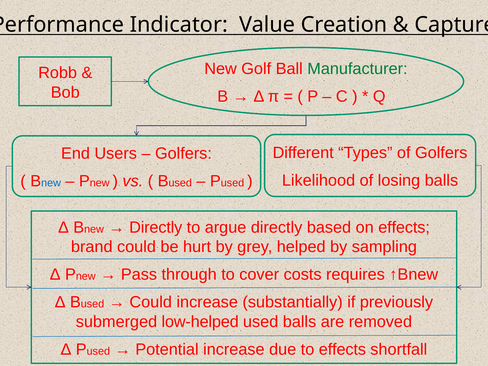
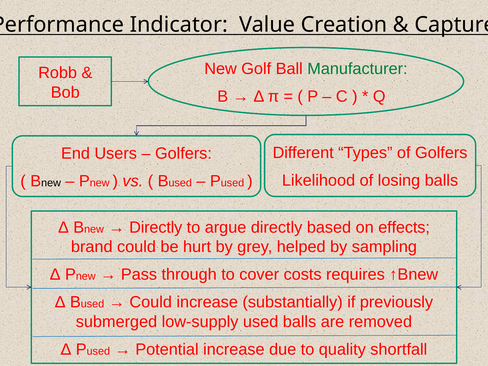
new colour: blue -> black (51, 183)
low-helped: low-helped -> low-supply (200, 322)
to effects: effects -> quality (342, 349)
